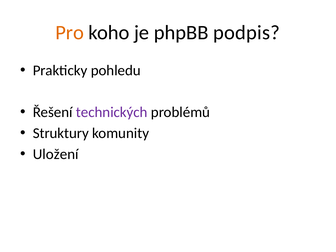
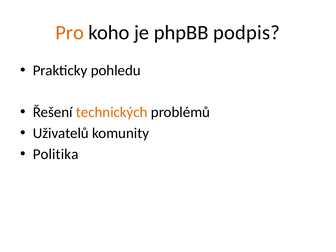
technických colour: purple -> orange (112, 112)
Struktury: Struktury -> Uživatelů (61, 133)
Uložení: Uložení -> Politika (56, 154)
